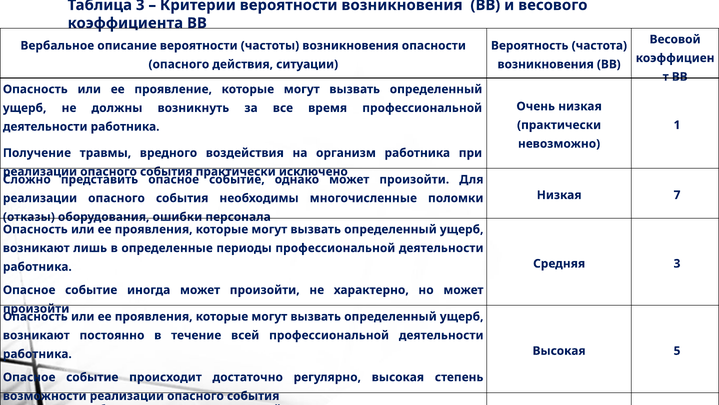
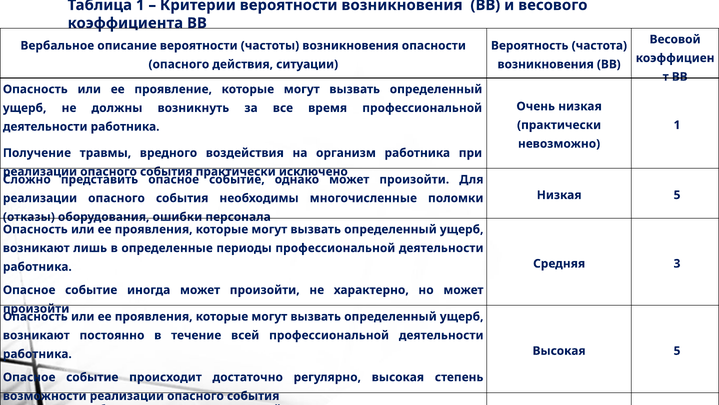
Таблица 3: 3 -> 1 (140, 5)
Низкая 7: 7 -> 5 (677, 195)
